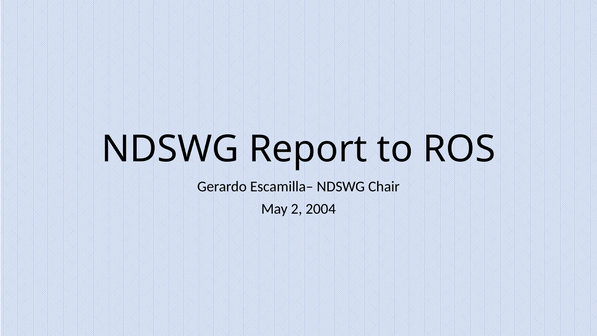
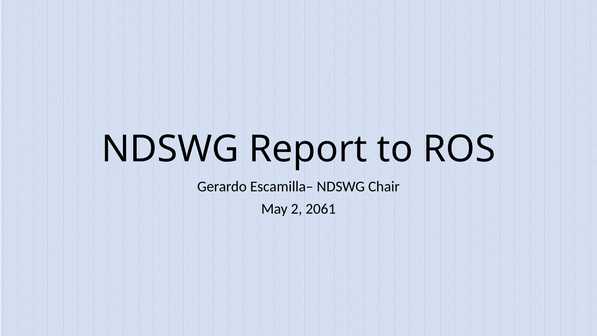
2004: 2004 -> 2061 (321, 209)
